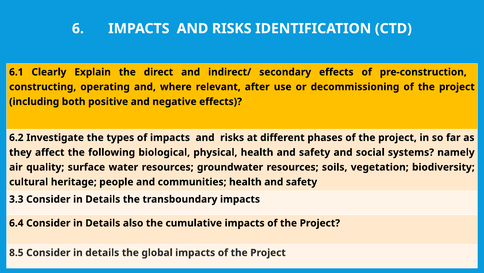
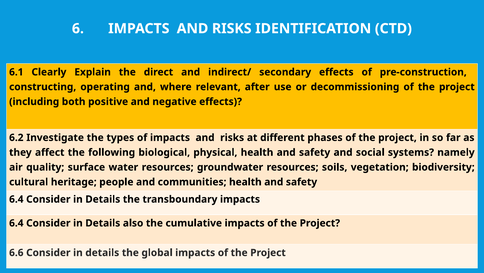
3.3: 3.3 -> 6.4 (16, 199)
8.5: 8.5 -> 6.6 (16, 252)
